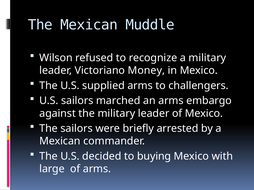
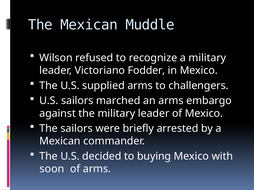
Money: Money -> Fodder (146, 71)
large: large -> soon (52, 169)
